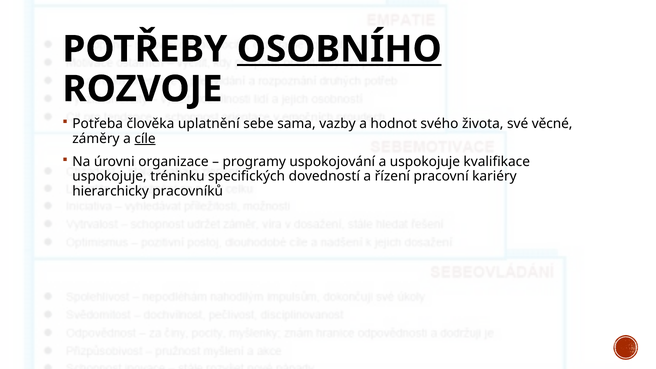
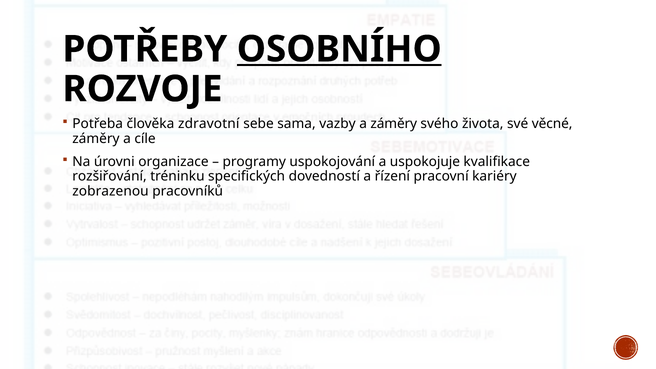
uplatnění: uplatnění -> zdravotní (209, 124)
a hodnot: hodnot -> záměry (394, 124)
cíle underline: present -> none (145, 139)
uspokojuje: uspokojuje -> rozšiřování (110, 176)
hierarchicky: hierarchicky -> zobrazenou (111, 191)
